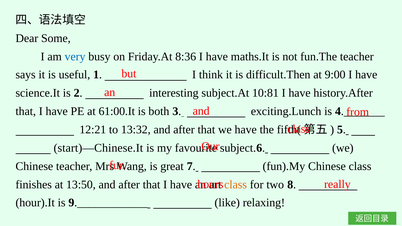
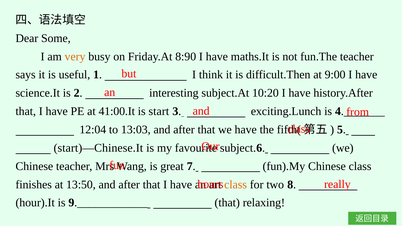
very colour: blue -> orange (75, 57)
8:36: 8:36 -> 8:90 (186, 57)
10:81: 10:81 -> 10:20 (265, 93)
61:00.It: 61:00.It -> 41:00.It (117, 111)
both: both -> start (159, 111)
12:21: 12:21 -> 12:04 (93, 130)
13:32: 13:32 -> 13:03 (136, 130)
9.____________ like: like -> that (227, 203)
